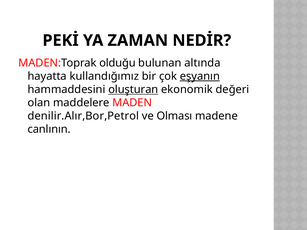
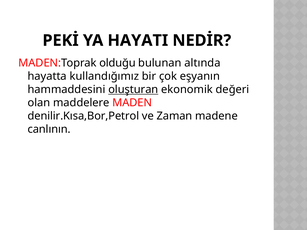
ZAMAN: ZAMAN -> HAYATI (138, 41)
eşyanın underline: present -> none (200, 76)
denilir.Alır,Bor,Petrol: denilir.Alır,Bor,Petrol -> denilir.Kısa,Bor,Petrol (83, 116)
Olması: Olması -> Zaman (174, 116)
